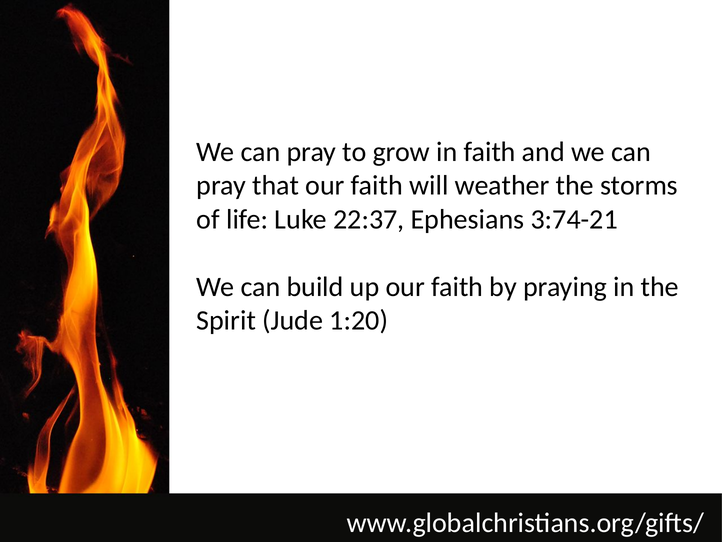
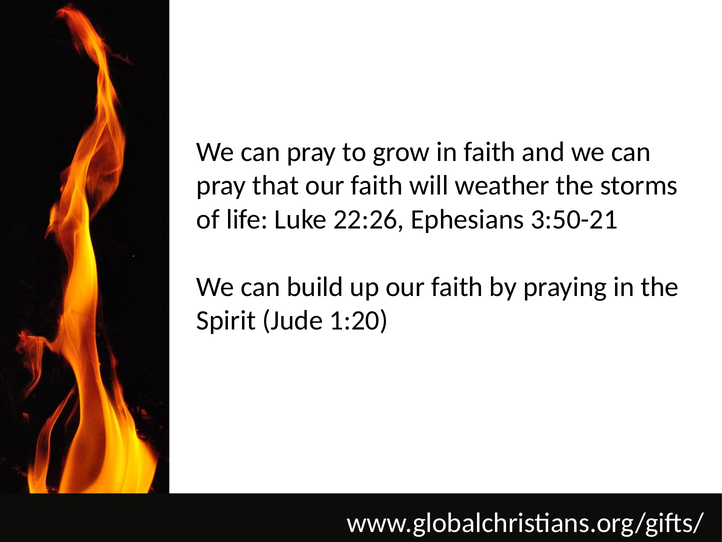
22:37: 22:37 -> 22:26 (369, 219)
3:74-21: 3:74-21 -> 3:50-21 (574, 219)
